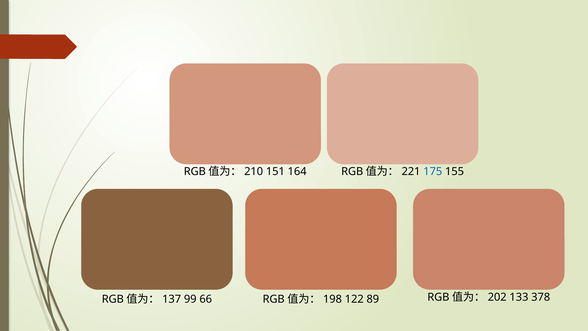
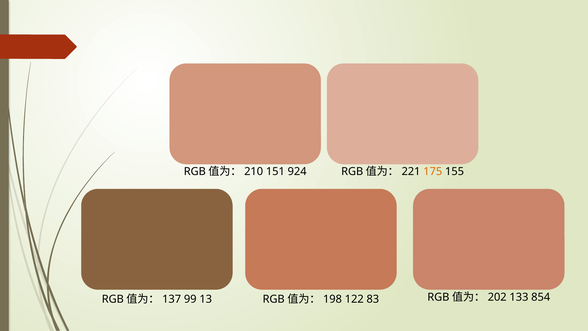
164: 164 -> 924 (297, 172)
175 colour: blue -> orange (433, 172)
66: 66 -> 13 (206, 299)
89: 89 -> 83 (373, 299)
378: 378 -> 854 (541, 297)
